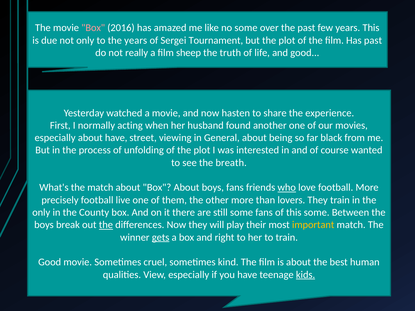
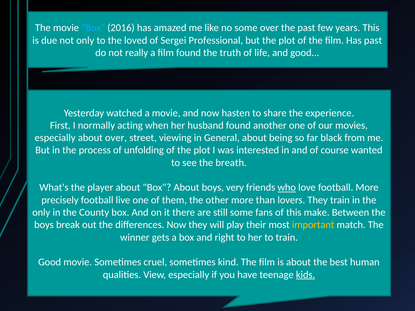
Box colour: pink -> light blue (93, 28)
the years: years -> loved (136, 40)
Tournament: Tournament -> Professional (216, 40)
film sheep: sheep -> found (189, 53)
about have: have -> over (116, 138)
the match: match -> player (100, 188)
boys fans: fans -> very (235, 188)
this some: some -> make (317, 213)
the underline: present -> none (106, 225)
gets underline: present -> none (161, 238)
